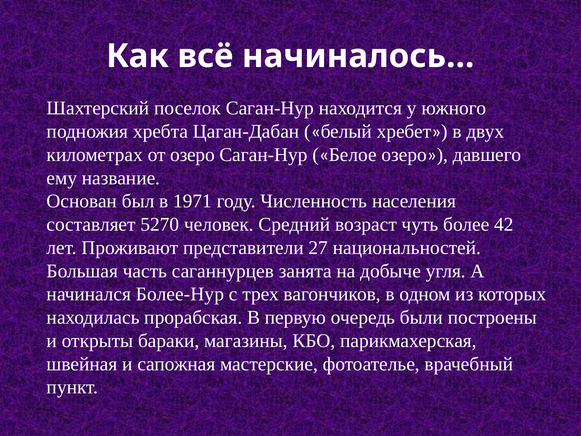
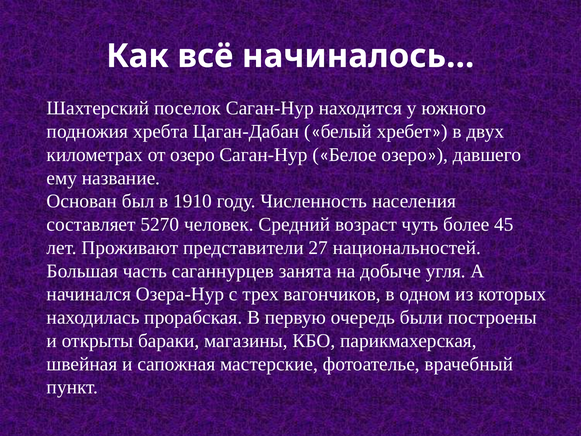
1971: 1971 -> 1910 (193, 201)
42: 42 -> 45 (504, 224)
Более-Нур: Более-Нур -> Озера-Нур (180, 294)
